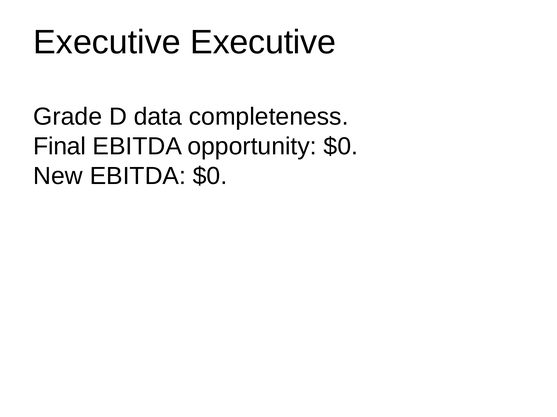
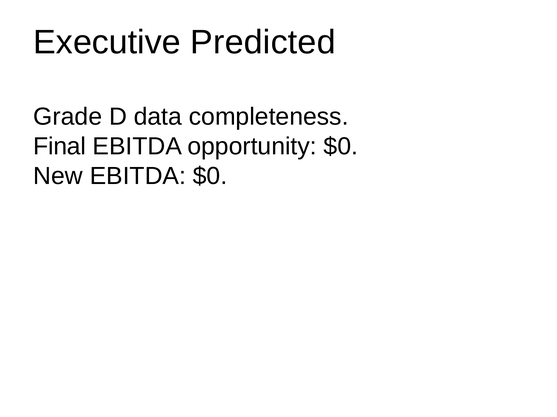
Executive Executive: Executive -> Predicted (263, 42)
